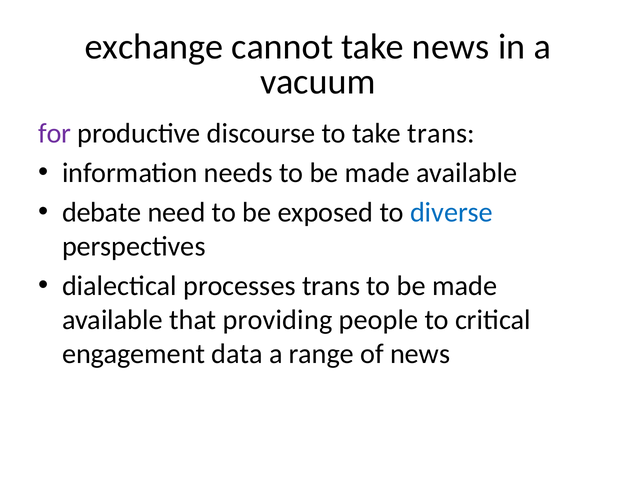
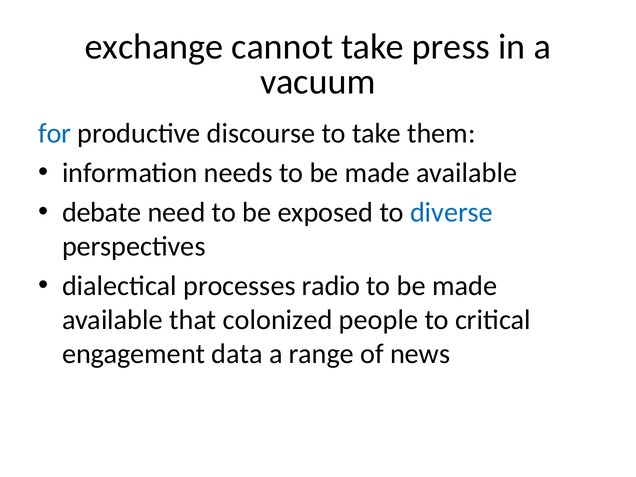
take news: news -> press (451, 47)
for colour: purple -> blue (55, 133)
take trans: trans -> them (441, 133)
processes trans: trans -> radio (331, 286)
providing: providing -> colonized (278, 320)
